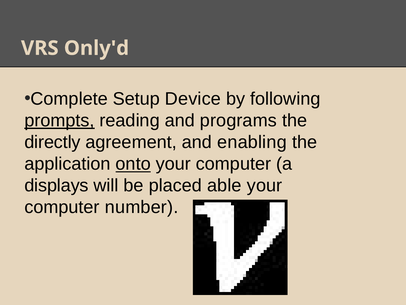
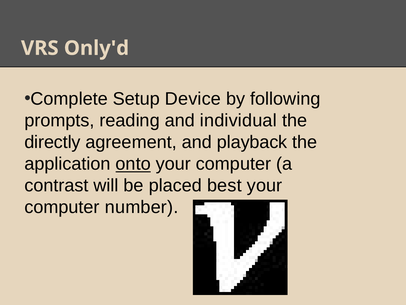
prompts underline: present -> none (59, 120)
programs: programs -> individual (238, 120)
enabling: enabling -> playback (252, 142)
displays: displays -> contrast (56, 185)
able: able -> best (224, 185)
